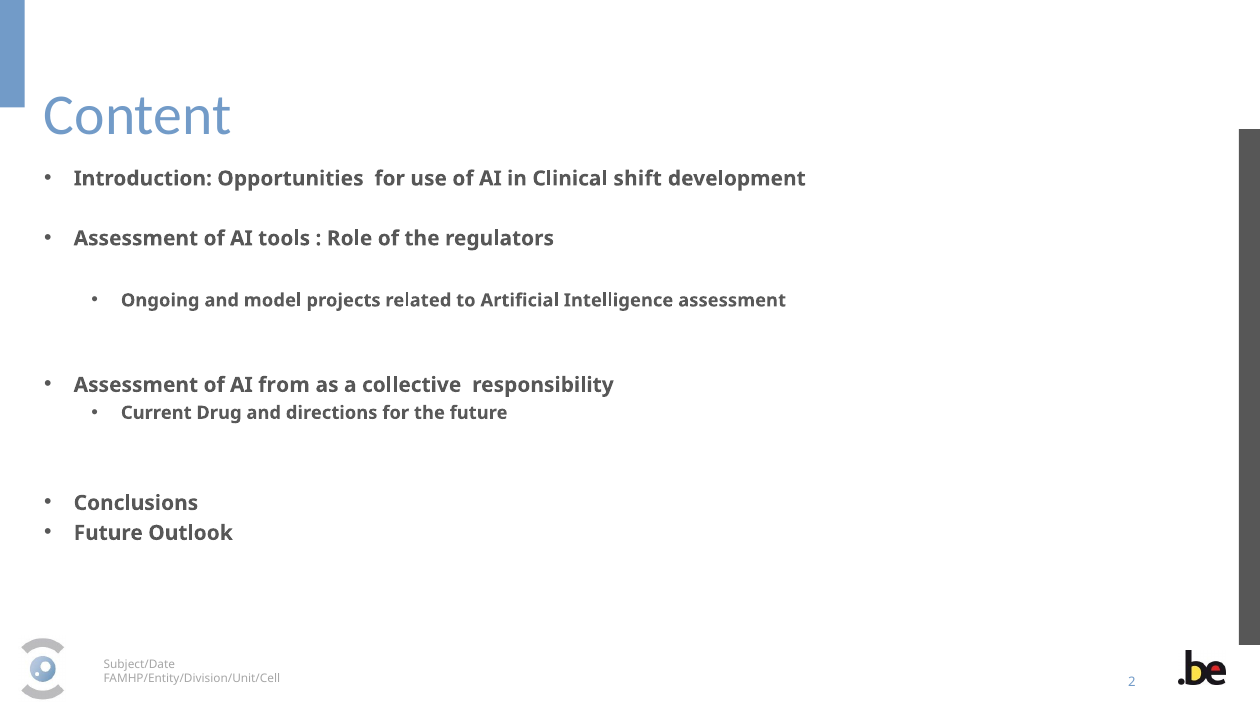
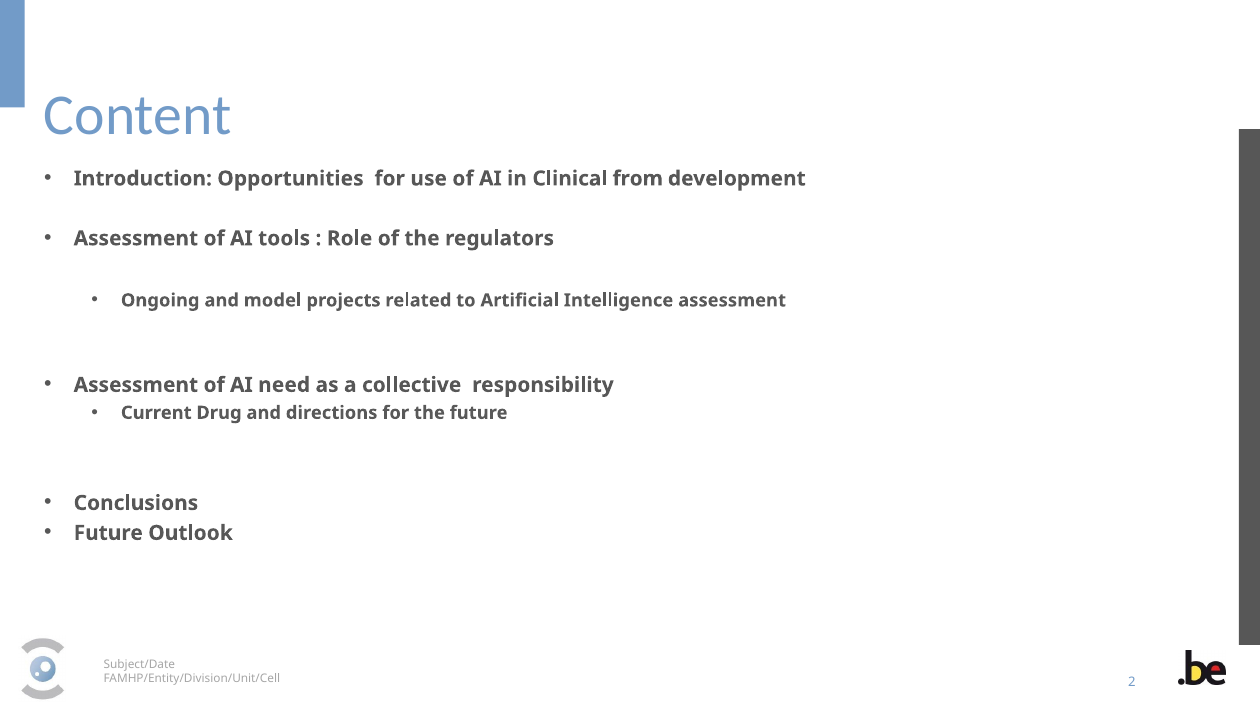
shift: shift -> from (638, 179)
from: from -> need (284, 385)
